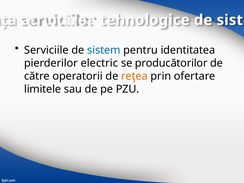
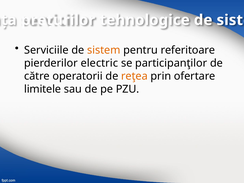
atribuirea: atribuirea -> preţurilor (58, 20)
sistem colour: blue -> orange (104, 50)
identitatea: identitatea -> referitoare (188, 50)
producătorilor: producătorilor -> participanţilor (171, 63)
